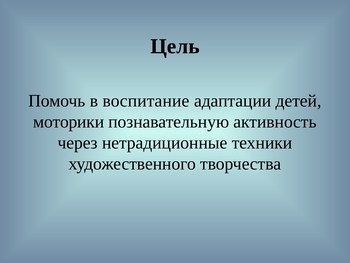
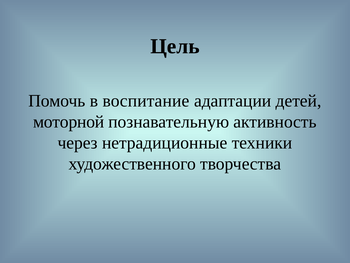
моторики: моторики -> моторной (69, 122)
